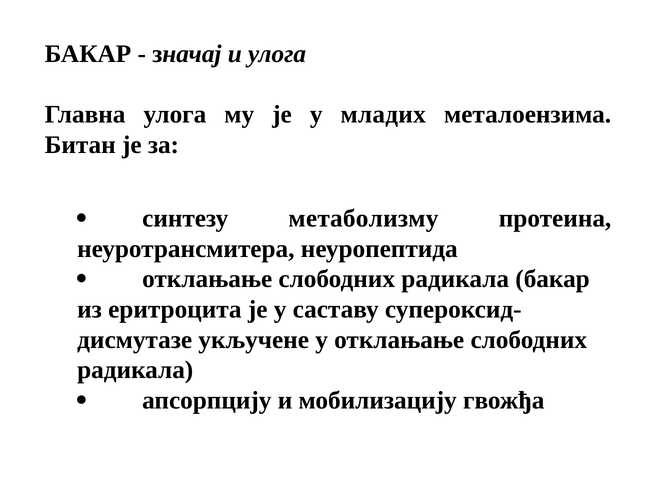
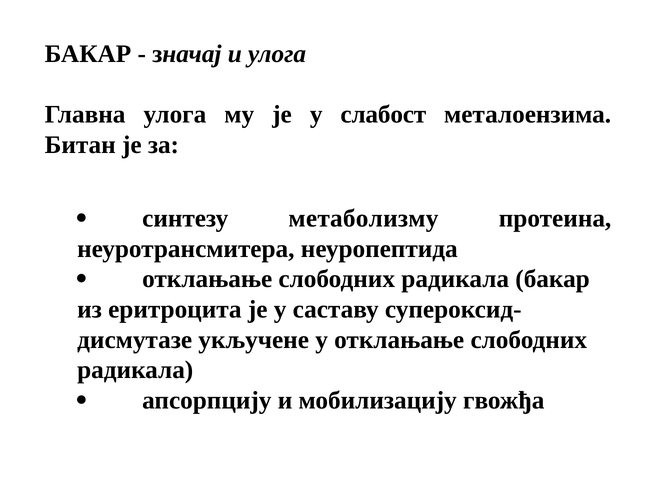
младих: младих -> слабост (383, 115)
